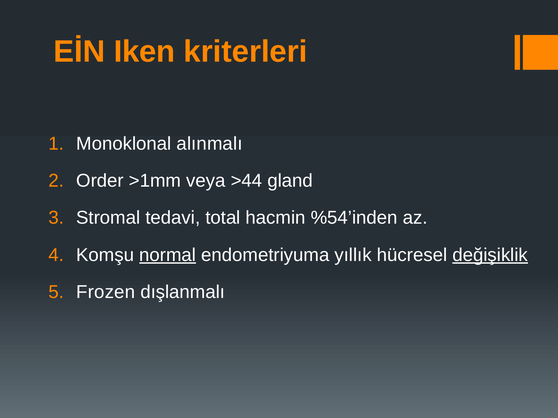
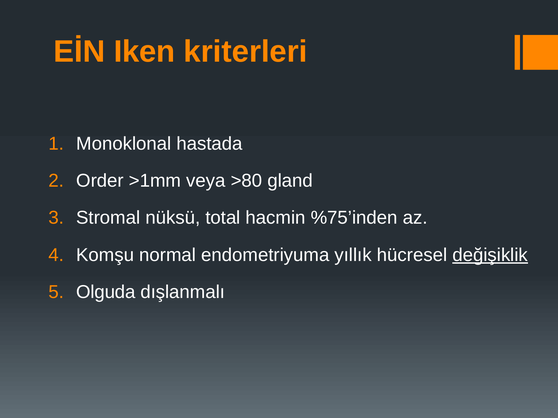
alınmalı: alınmalı -> hastada (210, 144)
>44: >44 -> >80 (247, 181)
tedavi: tedavi -> nüksü (173, 218)
%54’inden: %54’inden -> %75’inden (354, 218)
normal underline: present -> none (168, 255)
Frozen: Frozen -> Olguda (106, 292)
